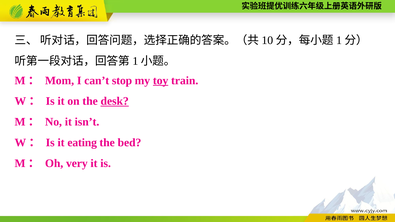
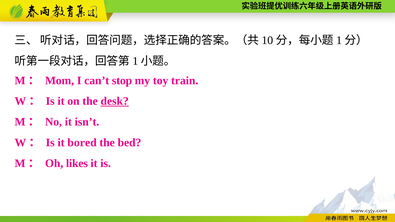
toy underline: present -> none (161, 81)
eating: eating -> bored (82, 143)
very: very -> likes (77, 164)
